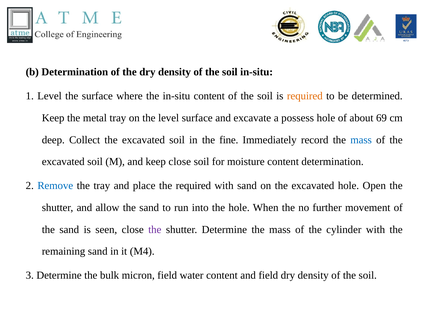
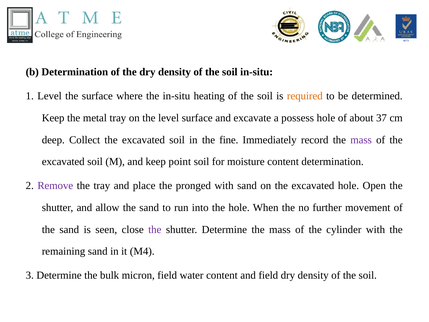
in-situ content: content -> heating (209, 96)
69: 69 -> 37 (381, 118)
mass colour: blue -> purple (361, 140)
keep close: close -> point (180, 162)
Remove colour: blue -> purple (55, 186)
the required: required -> pronged (193, 186)
